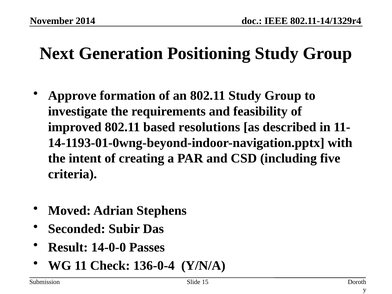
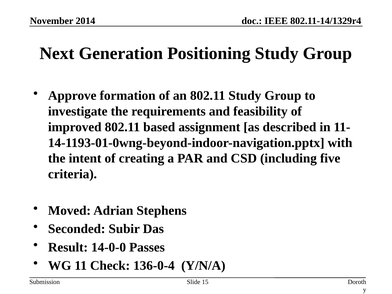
resolutions: resolutions -> assignment (209, 127)
